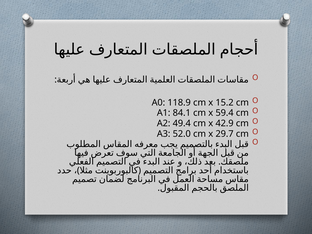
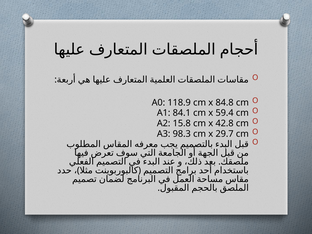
15.2: 15.2 -> 84.8 (225, 103)
49.4: 49.4 -> 15.8 (182, 123)
42.9: 42.9 -> 42.8 (225, 123)
52.0: 52.0 -> 98.3 (182, 134)
